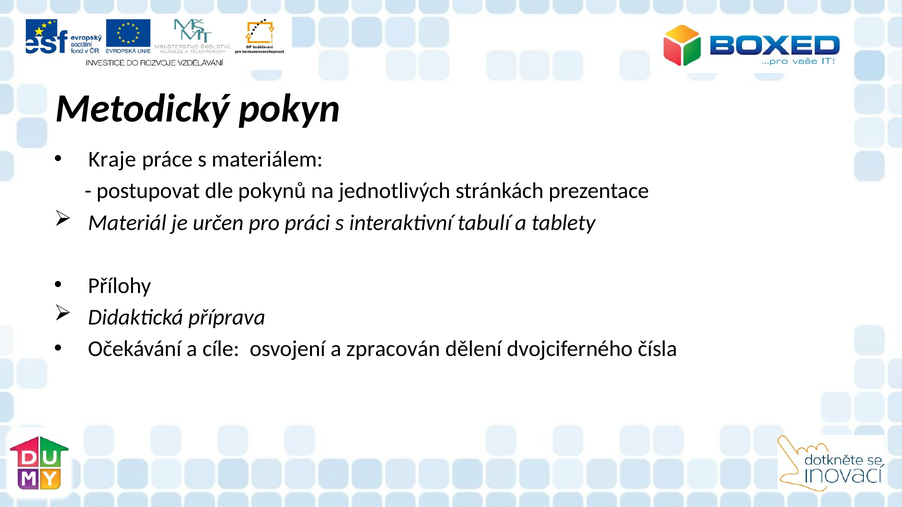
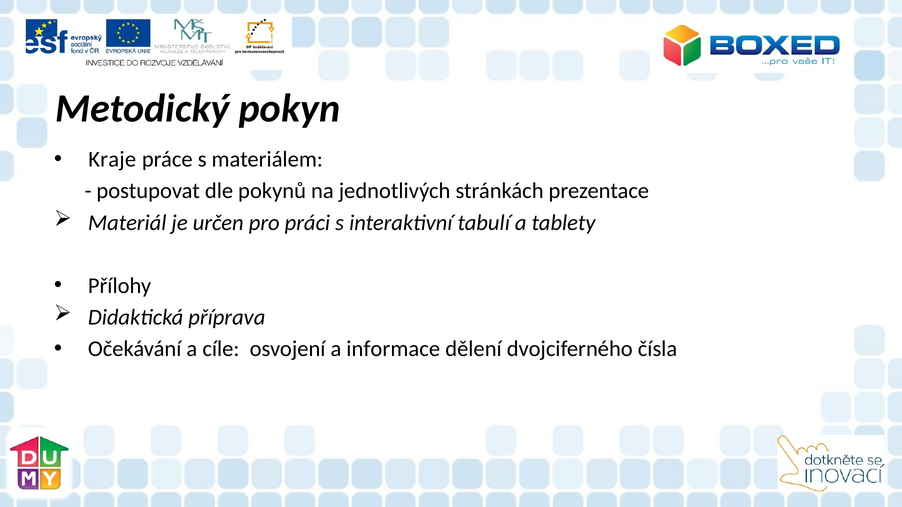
zpracován: zpracován -> informace (393, 349)
